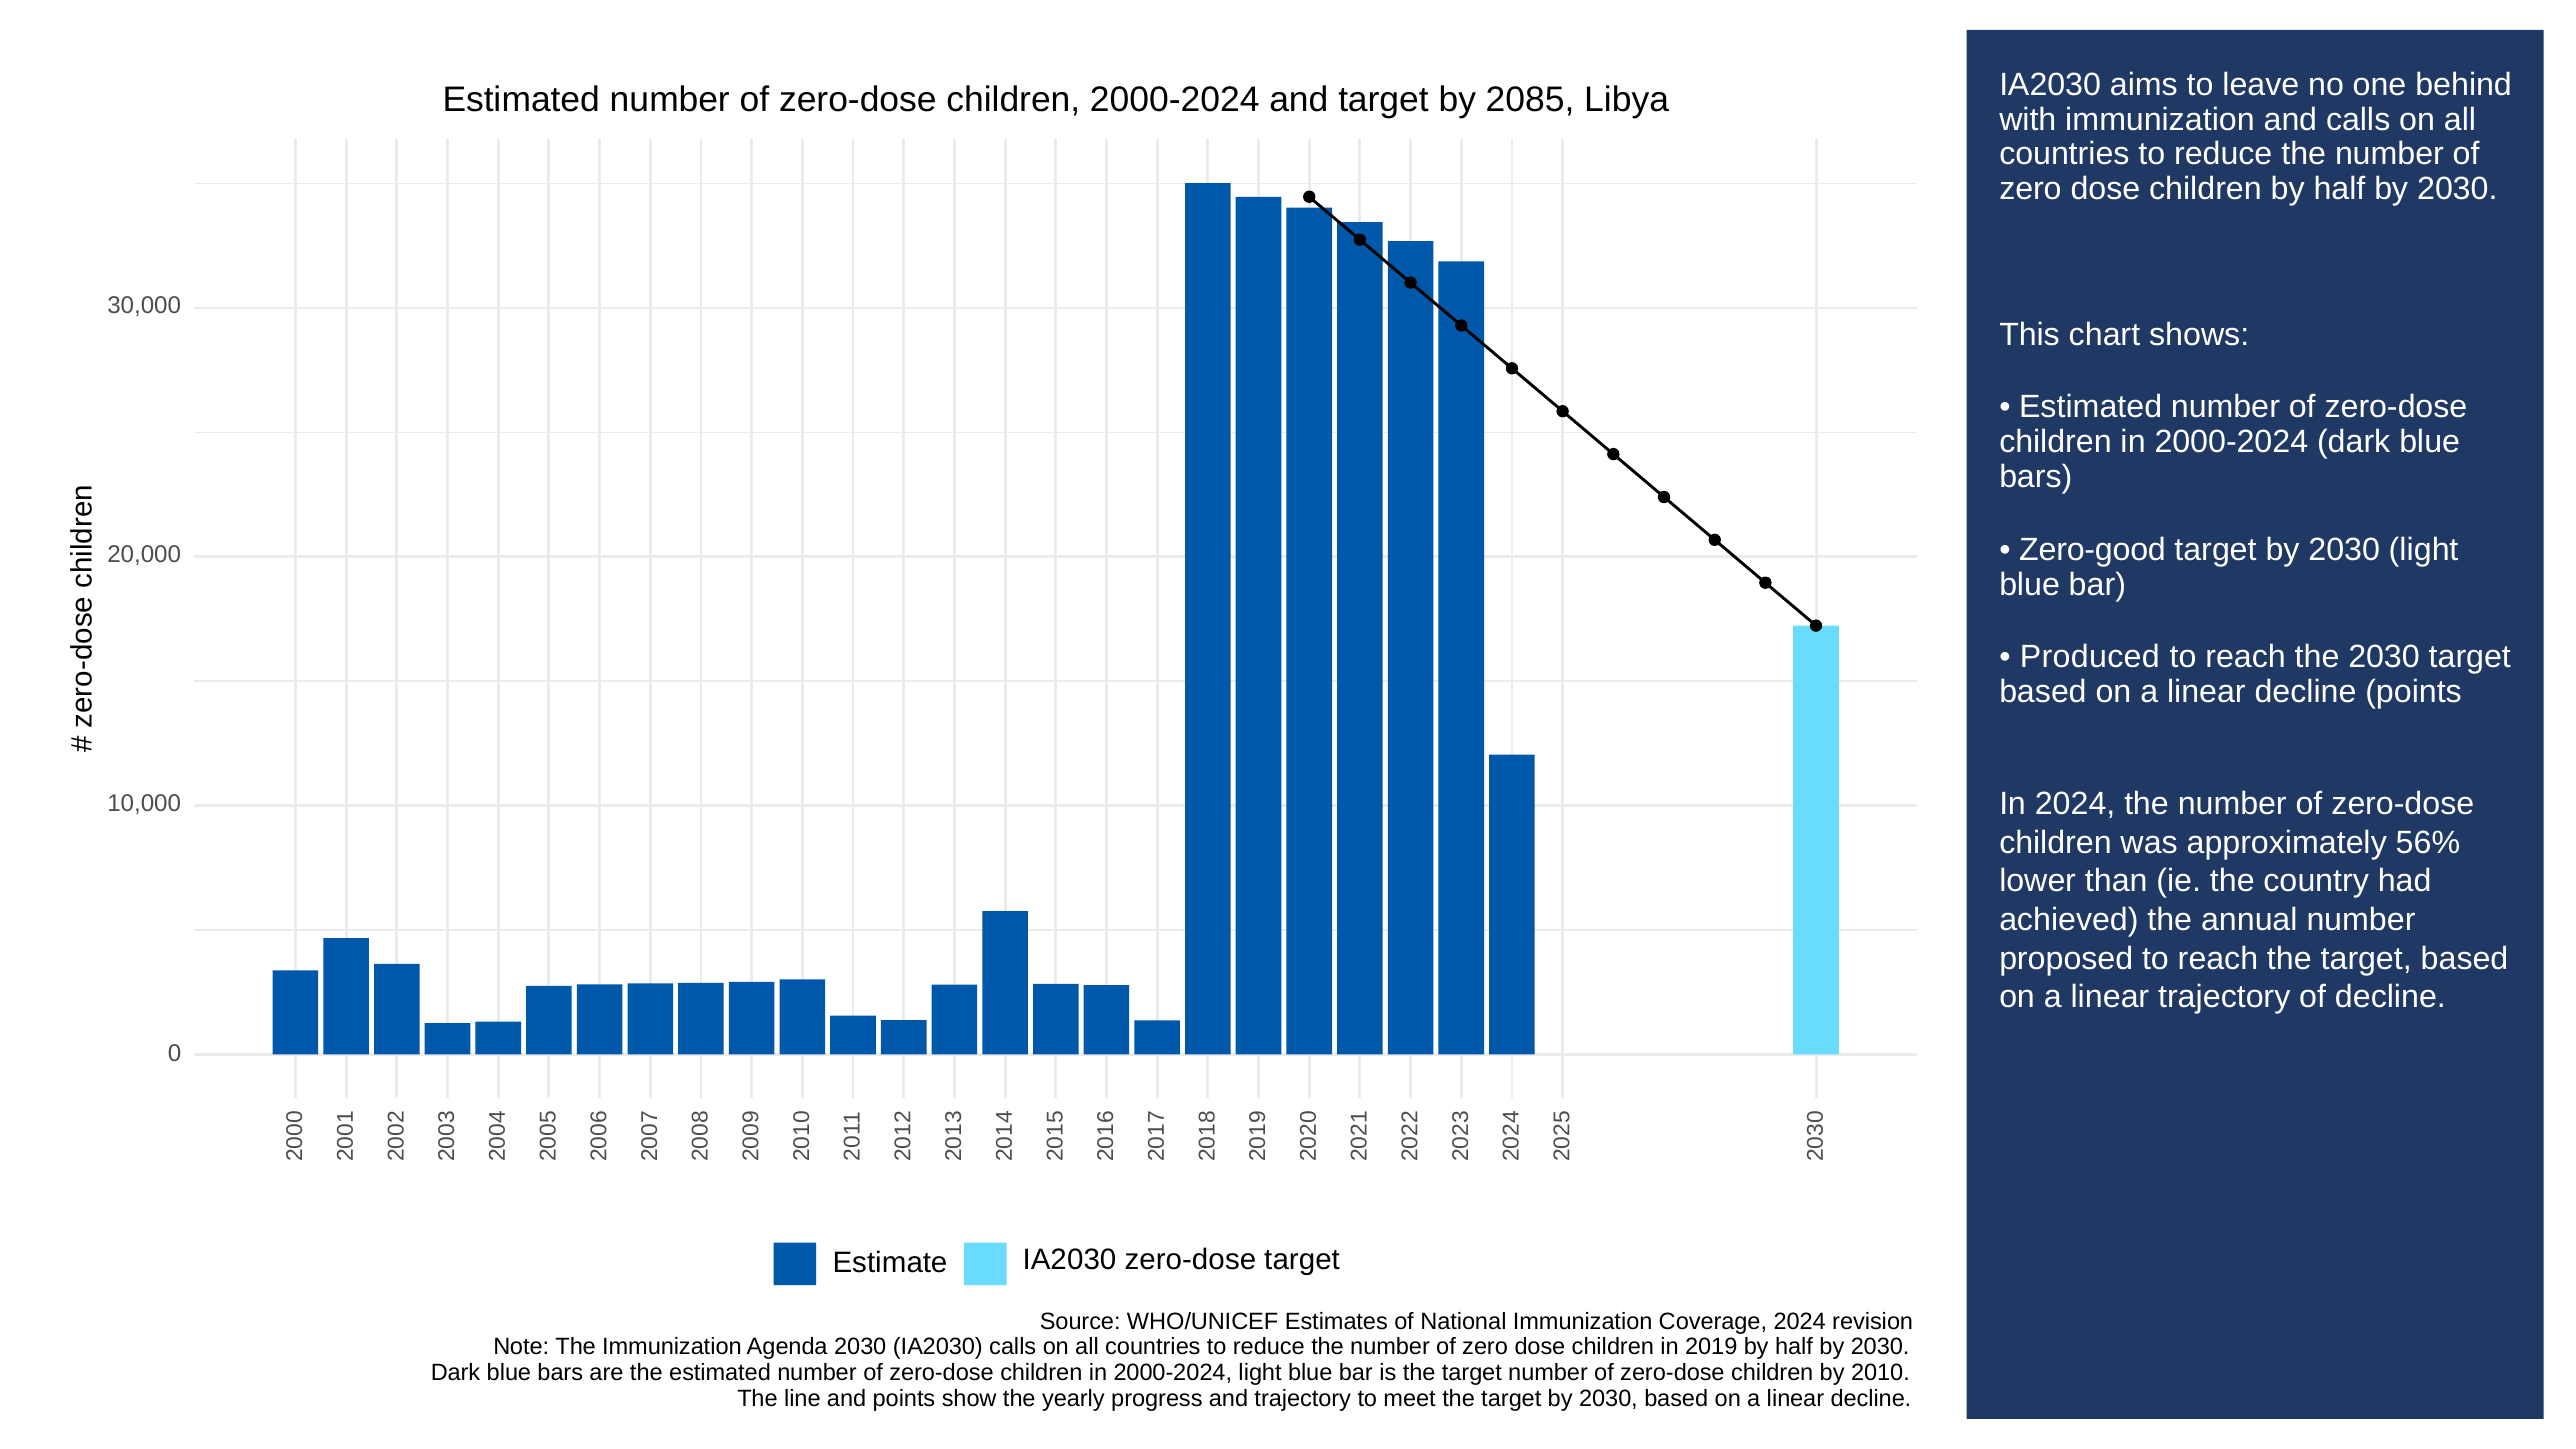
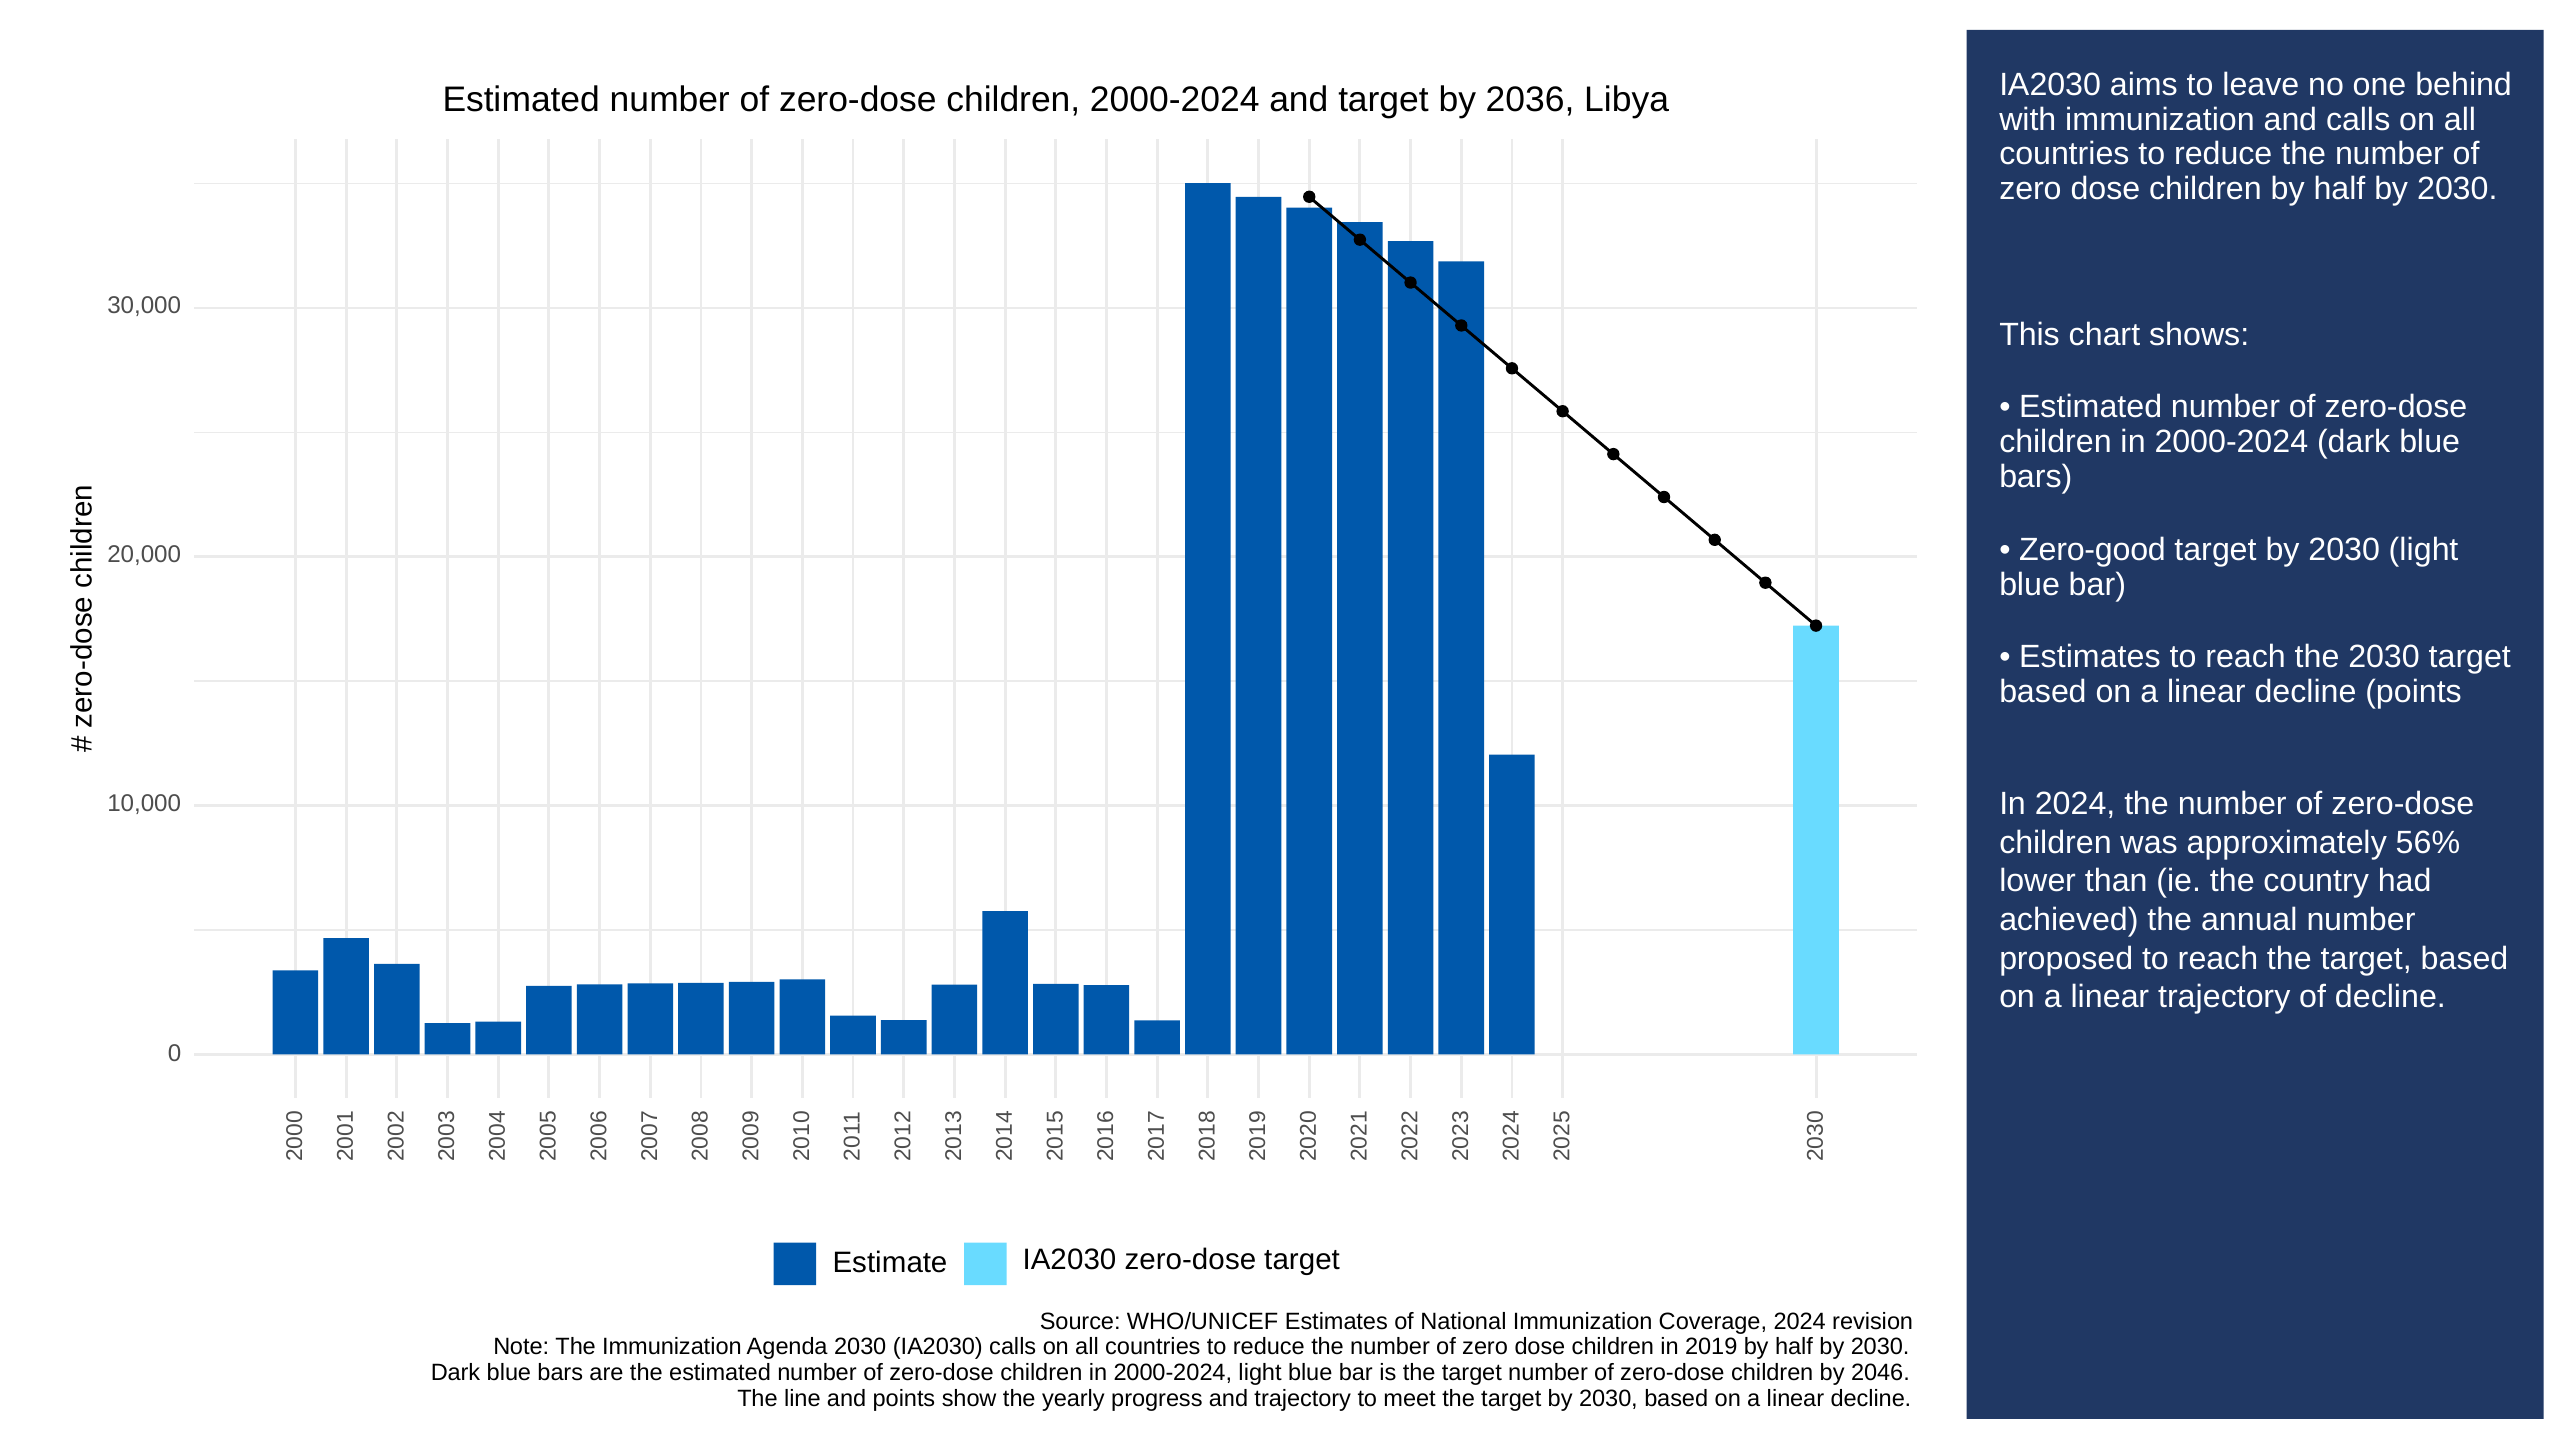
2085: 2085 -> 2036 (1530, 100)
Produced: Produced -> Estimates (2090, 657)
2010: 2010 -> 2046 (1880, 1373)
